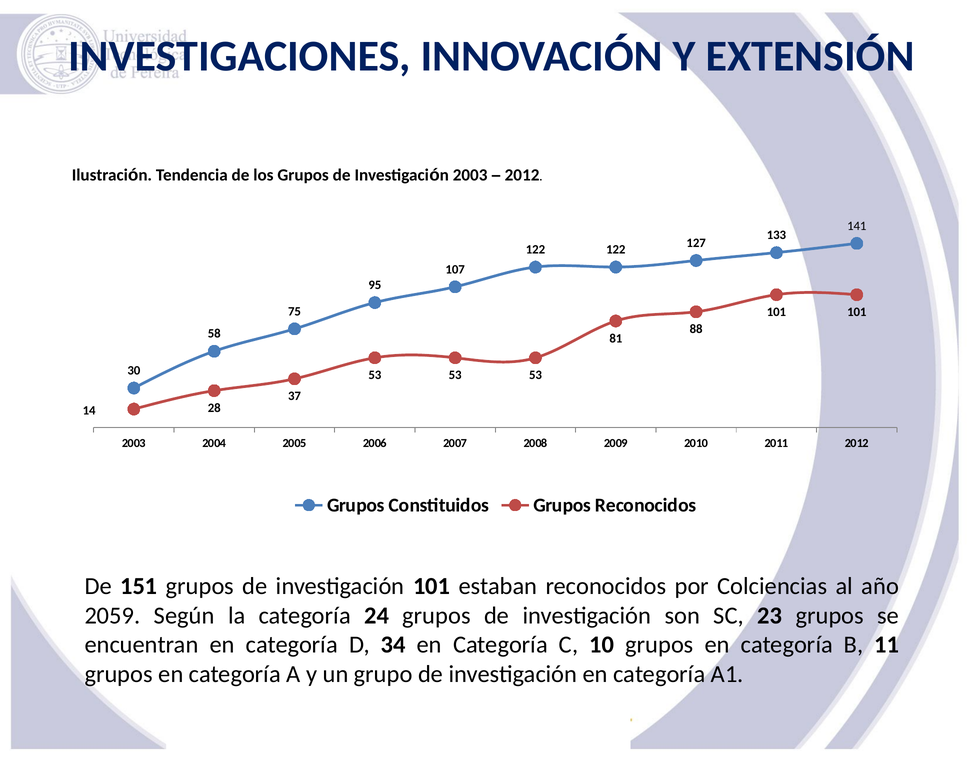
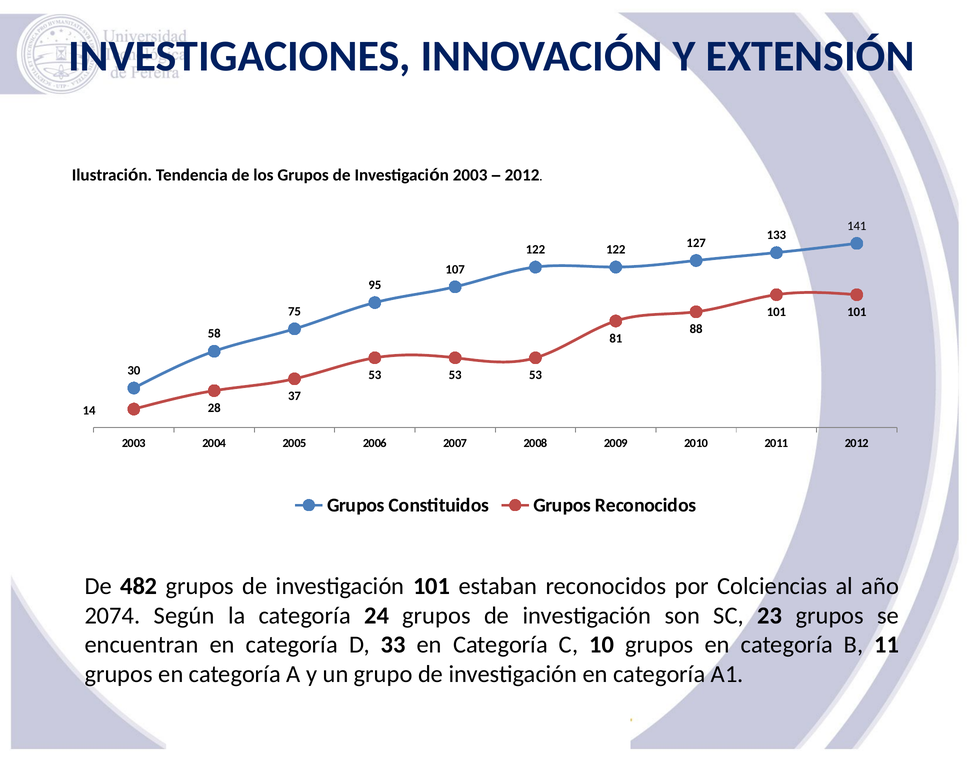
151: 151 -> 482 (139, 586)
2059: 2059 -> 2074 (112, 616)
34: 34 -> 33 (393, 645)
